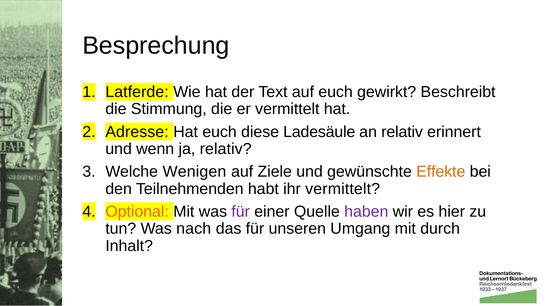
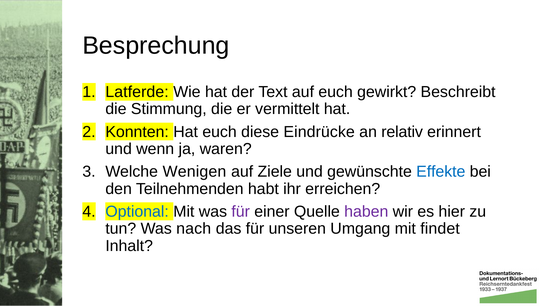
Adresse: Adresse -> Konnten (137, 132)
Ladesäule: Ladesäule -> Eindrücke (319, 132)
ja relativ: relativ -> waren (226, 149)
Effekte colour: orange -> blue (441, 172)
ihr vermittelt: vermittelt -> erreichen (343, 189)
Optional colour: orange -> blue (137, 212)
durch: durch -> findet (440, 229)
